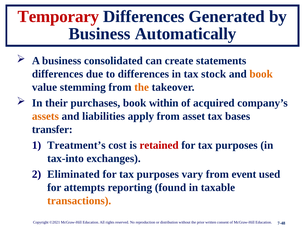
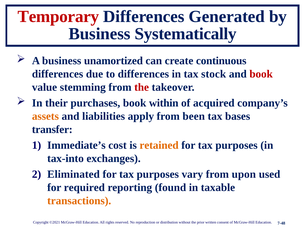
Automatically: Automatically -> Systematically (186, 34)
consolidated: consolidated -> unamortized (113, 61)
statements: statements -> continuous (221, 61)
book colour: orange -> red (261, 74)
the colour: orange -> red (142, 87)
asset: asset -> been (194, 116)
Treatment’s: Treatment’s -> Immediate’s (76, 145)
retained colour: red -> orange (159, 145)
event: event -> upon (244, 174)
attempts: attempts -> required (84, 187)
